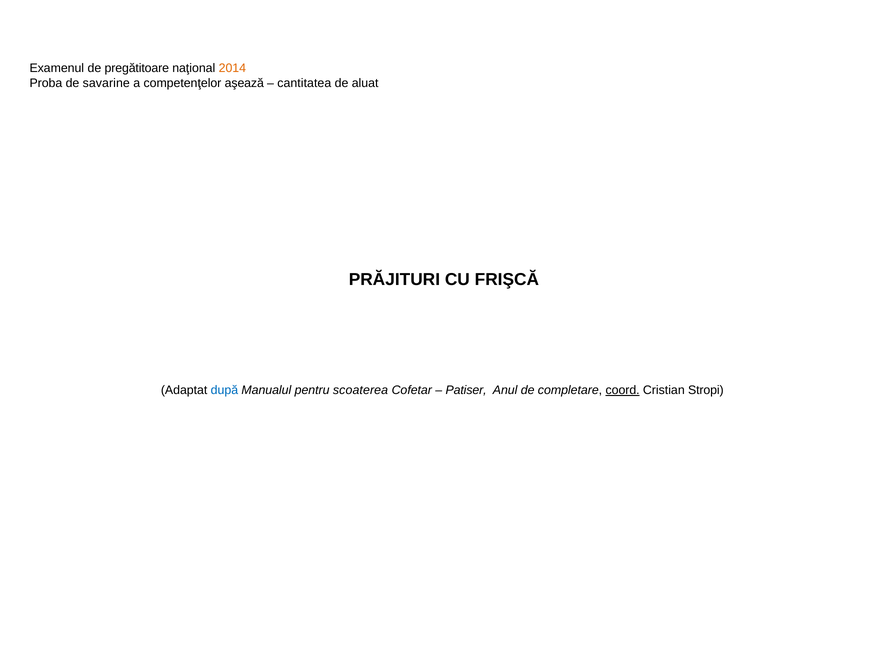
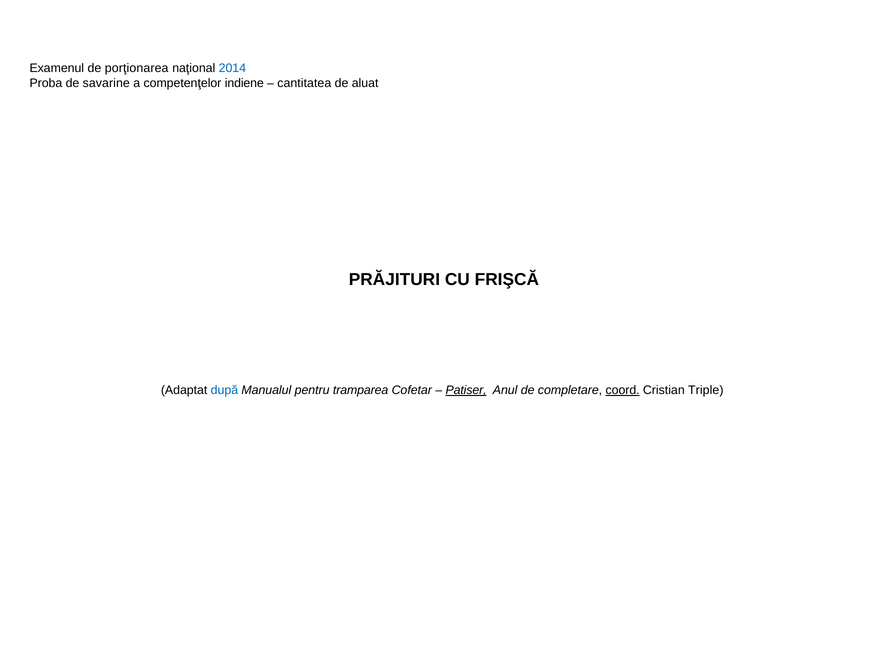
pregătitoare: pregătitoare -> porţionarea (137, 68)
2014 colour: orange -> blue (232, 68)
aşează: aşează -> indiene (244, 83)
scoaterea: scoaterea -> tramparea (361, 390)
Patiser underline: none -> present (466, 390)
Stropi: Stropi -> Triple (706, 390)
